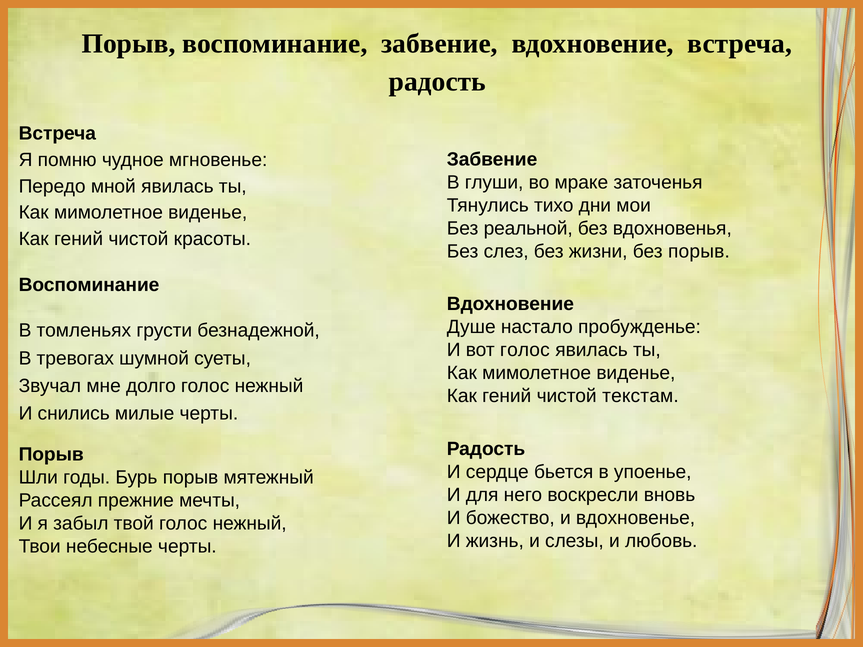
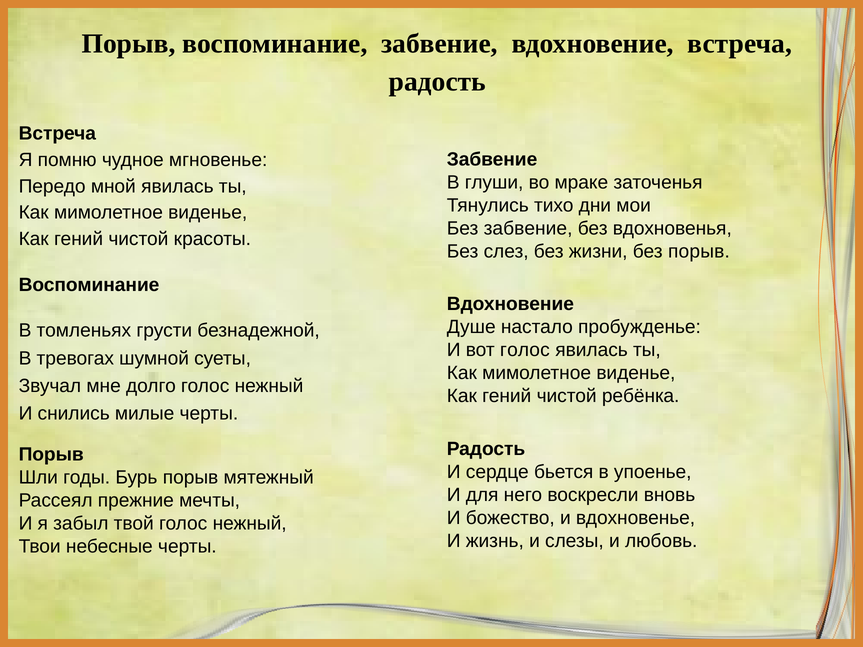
Без реальной: реальной -> забвение (528, 229)
текстам: текстам -> ребёнка (641, 396)
